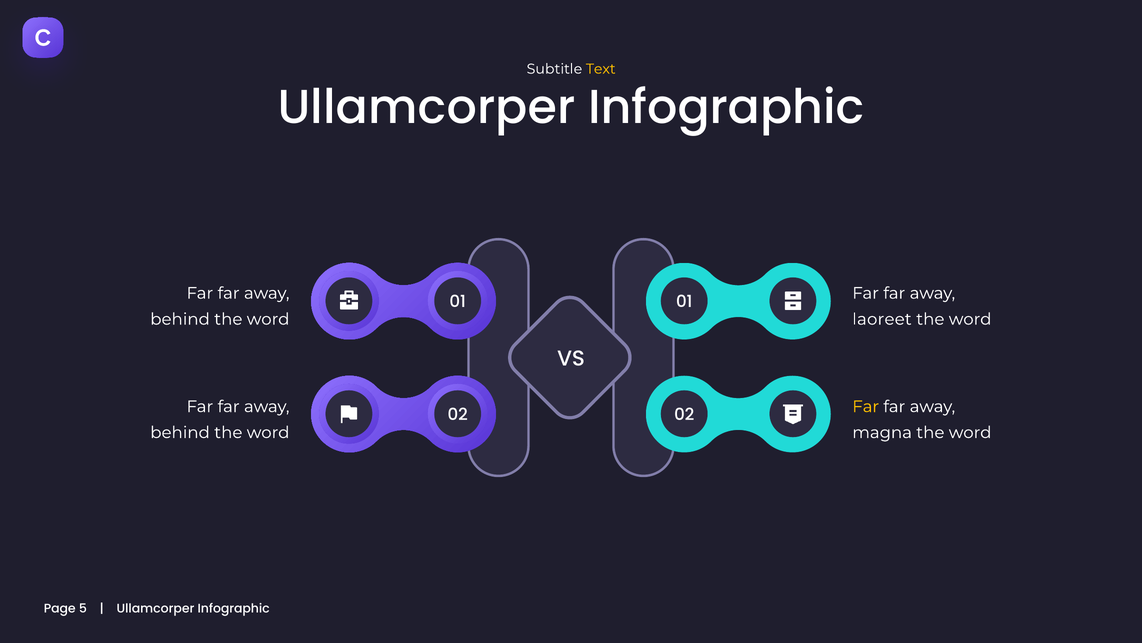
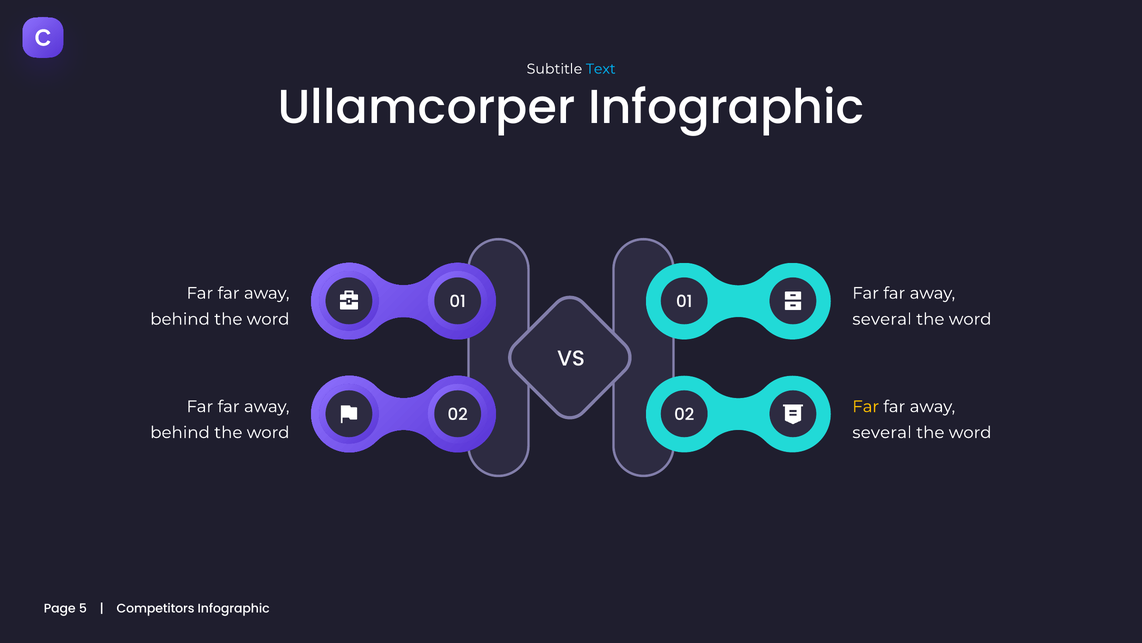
Text colour: yellow -> light blue (601, 69)
laoreet: laoreet -> several (882, 319)
magna: magna -> several (882, 432)
Ullamcorper: Ullamcorper -> Competitors (156, 608)
